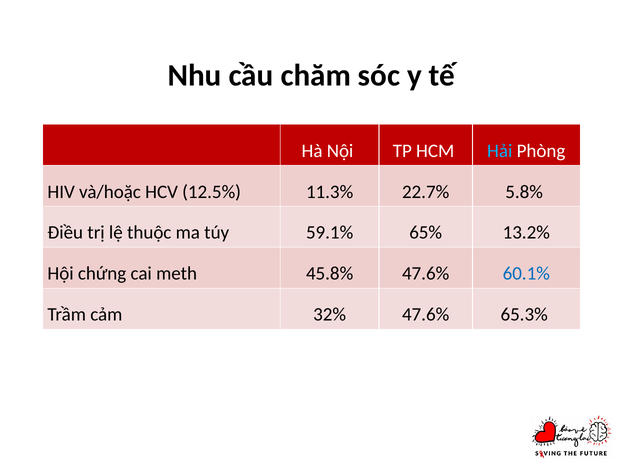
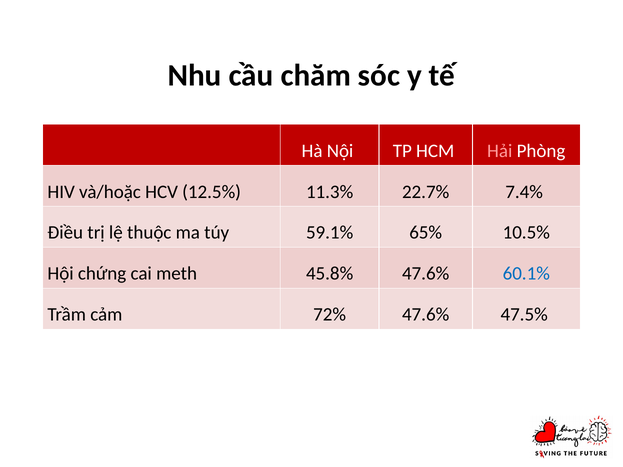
Hải colour: light blue -> pink (500, 151)
5.8%: 5.8% -> 7.4% (524, 192)
13.2%: 13.2% -> 10.5% (526, 233)
32%: 32% -> 72% (330, 315)
65.3%: 65.3% -> 47.5% (524, 315)
